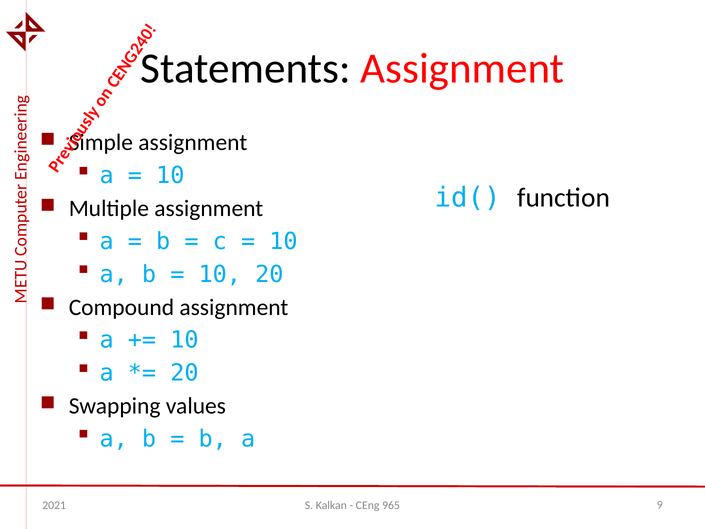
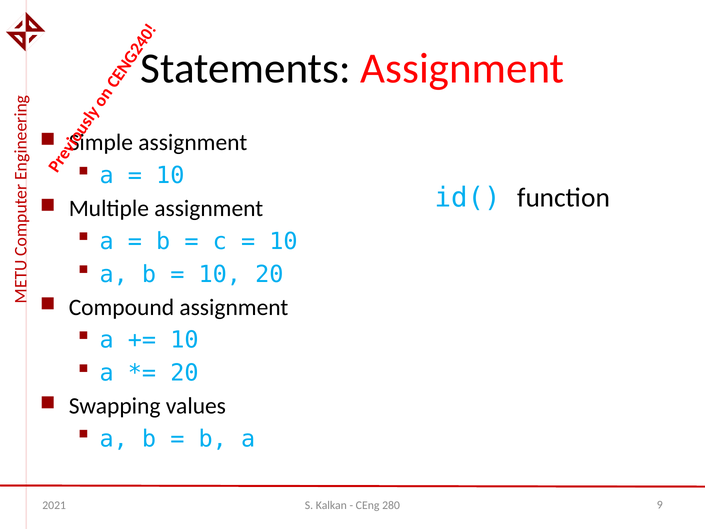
965: 965 -> 280 (391, 505)
